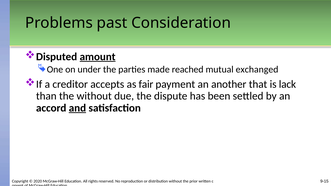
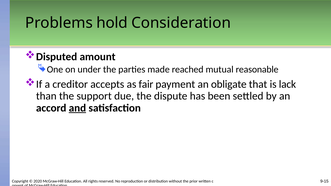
past: past -> hold (112, 23)
amount underline: present -> none (98, 57)
exchanged: exchanged -> reasonable (257, 70)
another: another -> obligate (229, 84)
the without: without -> support (94, 96)
